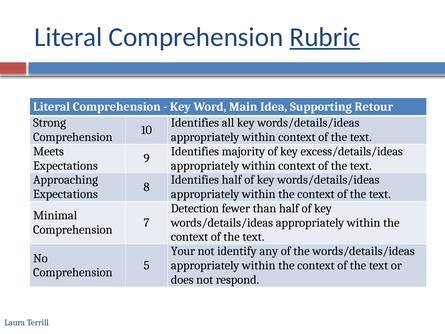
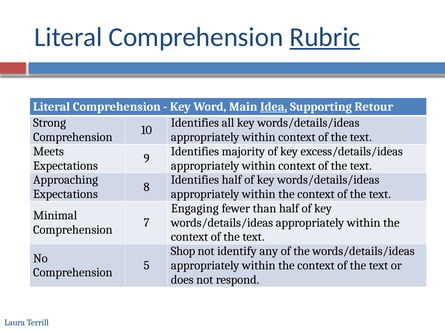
Idea underline: none -> present (274, 107)
Detection: Detection -> Engaging (195, 208)
Your: Your -> Shop (183, 251)
